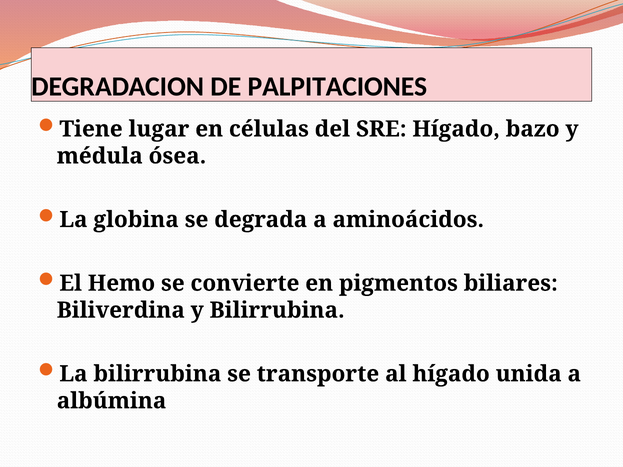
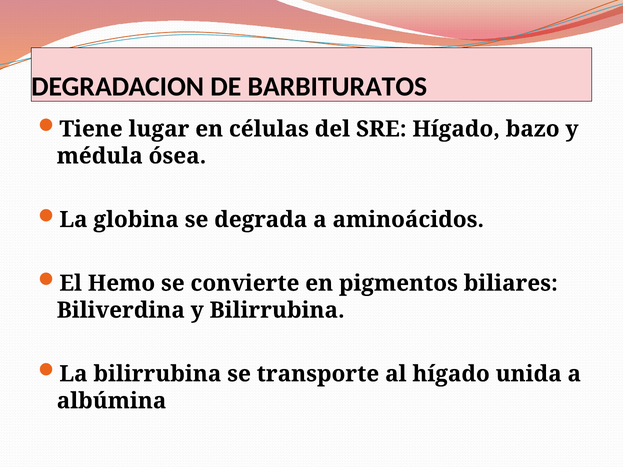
PALPITACIONES: PALPITACIONES -> BARBITURATOS (337, 86)
